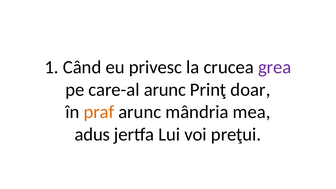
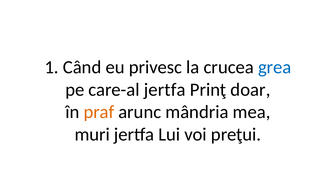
grea colour: purple -> blue (275, 67)
care-al arunc: arunc -> jertfa (165, 90)
adus: adus -> muri (92, 134)
